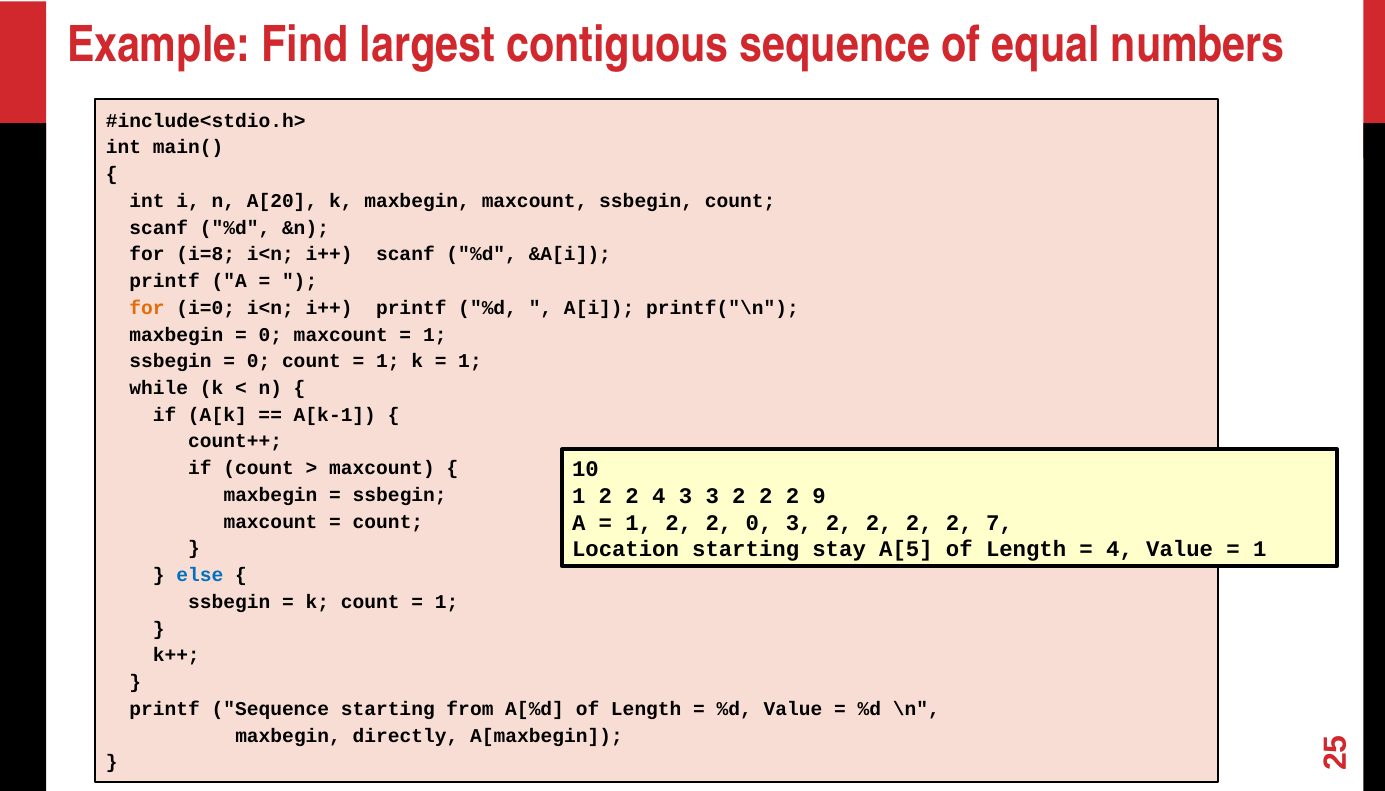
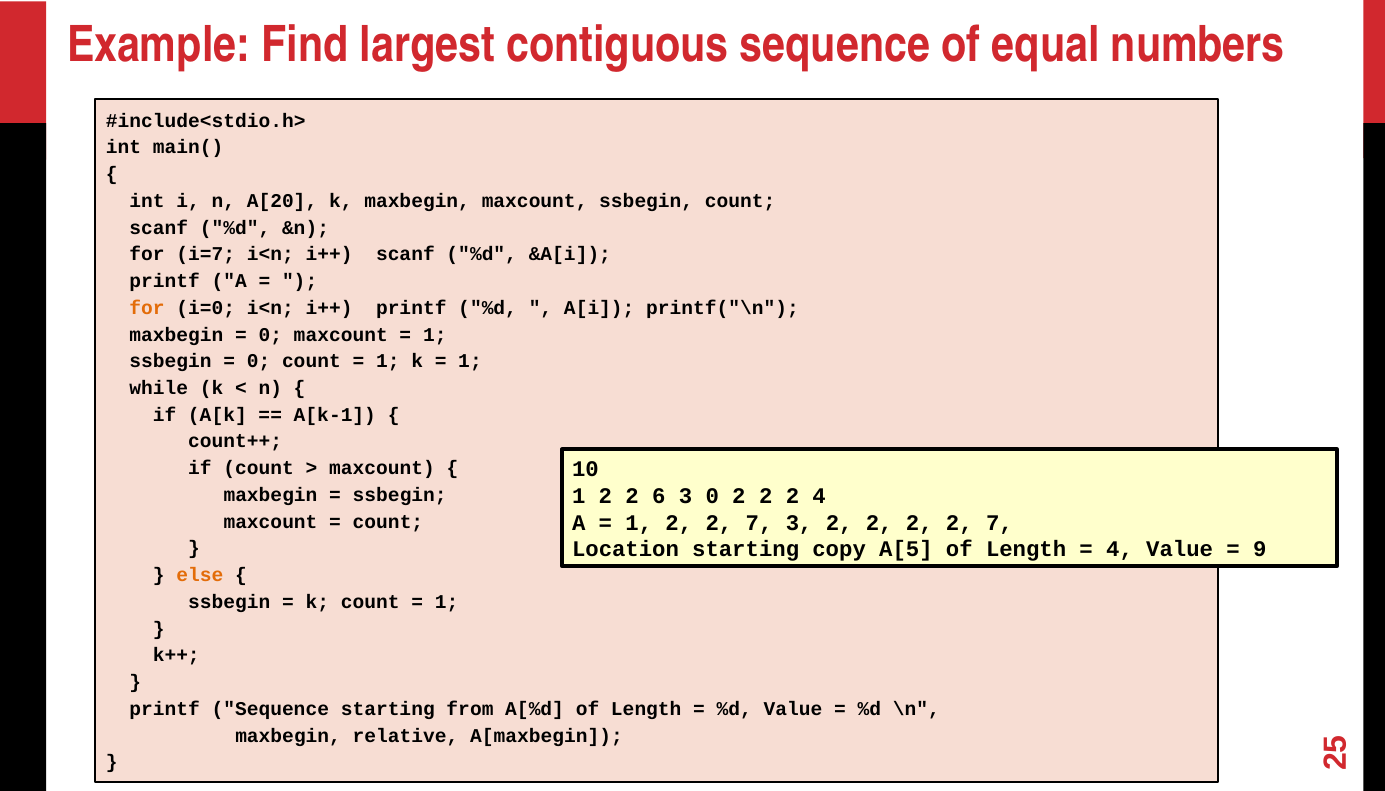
i=8: i=8 -> i=7 (206, 255)
2 4: 4 -> 6 (659, 496)
3 3: 3 -> 0 (712, 496)
2 9: 9 -> 4 (819, 496)
1 2 2 0: 0 -> 7 (759, 523)
stay: stay -> copy (839, 550)
1: 1 -> 9 (1260, 550)
else colour: blue -> orange (200, 576)
directly: directly -> relative (406, 736)
